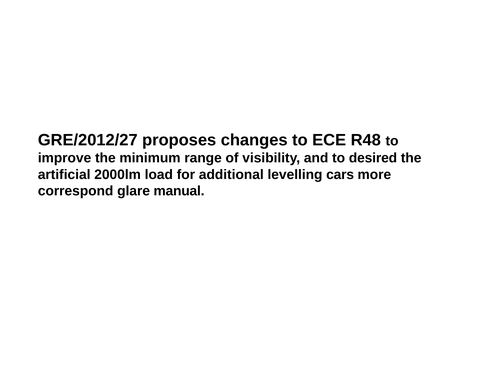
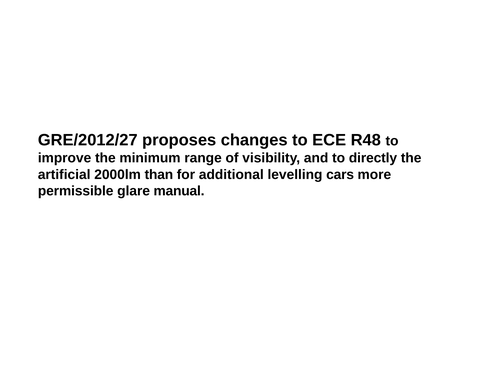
desired: desired -> directly (373, 158)
load: load -> than (159, 175)
correspond: correspond -> permissible (76, 191)
